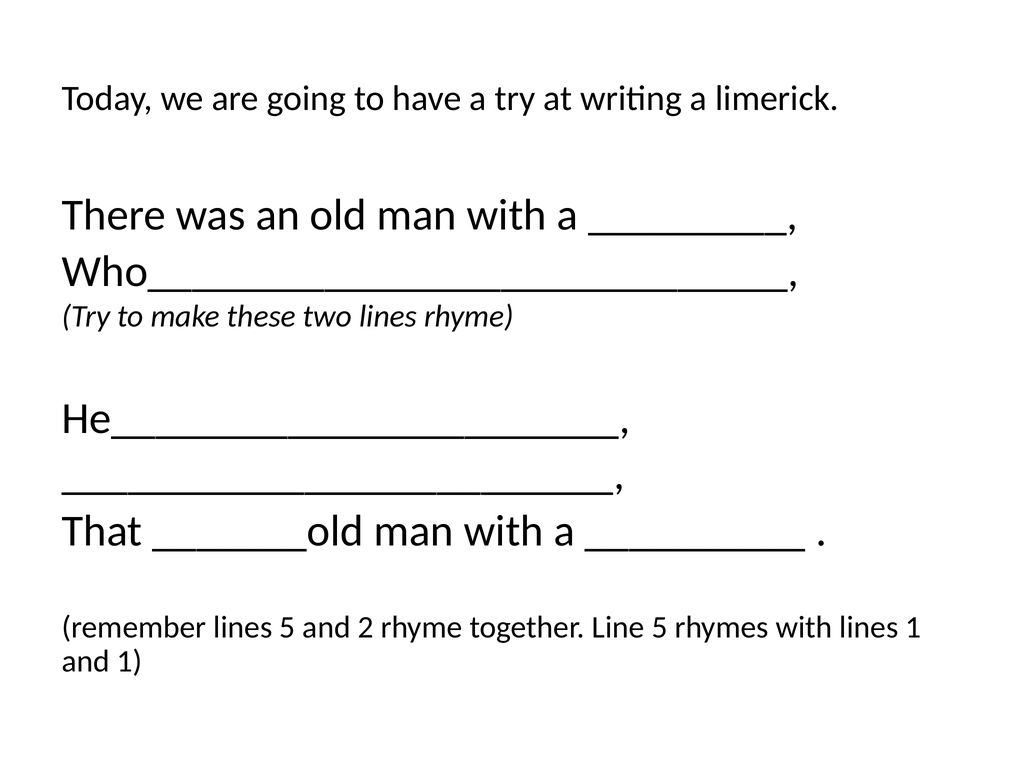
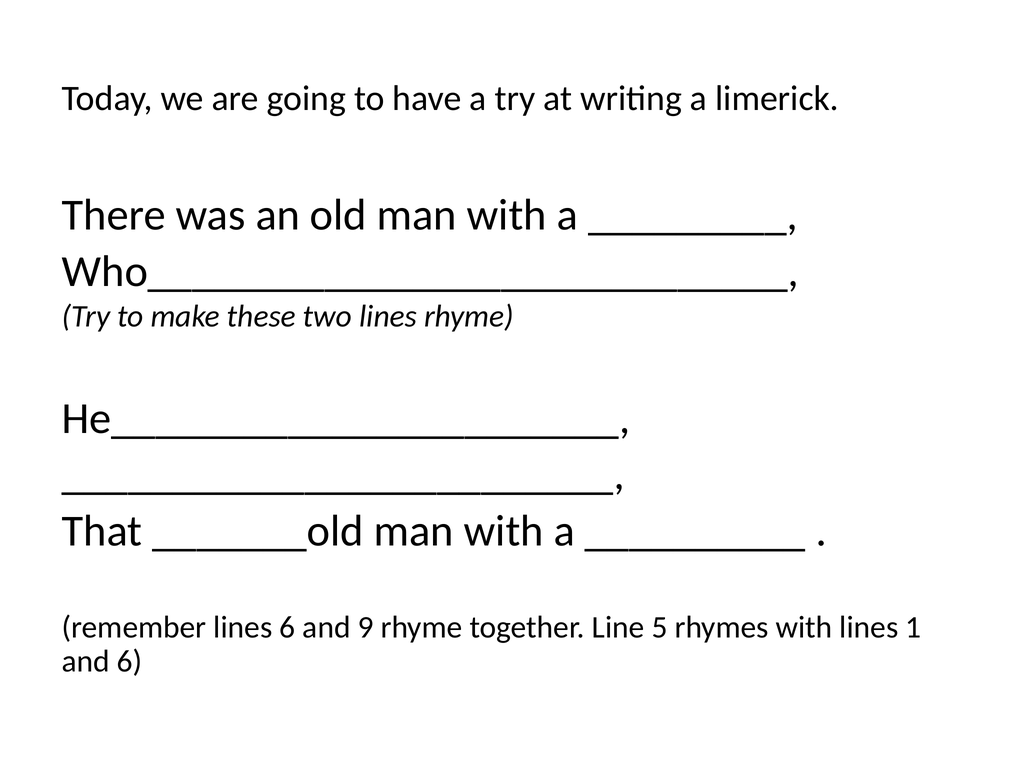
lines 5: 5 -> 6 (287, 627)
2: 2 -> 9 (366, 627)
and 1: 1 -> 6 (130, 661)
